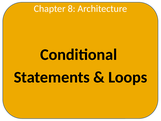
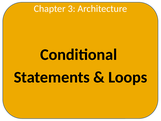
8: 8 -> 3 (72, 9)
